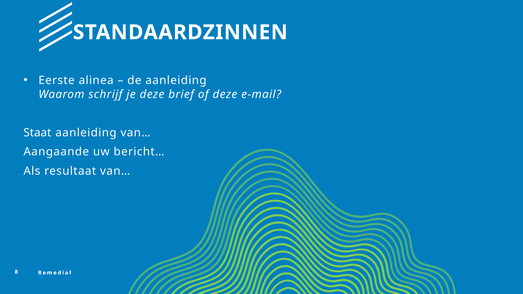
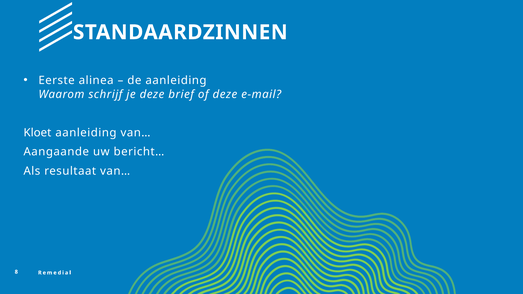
Staat: Staat -> Kloet (37, 133)
